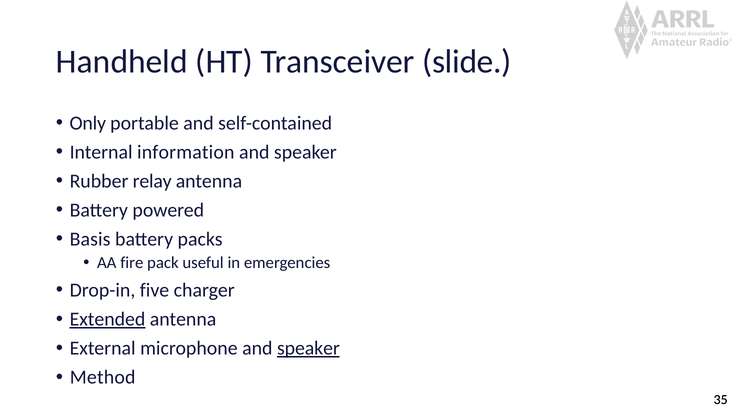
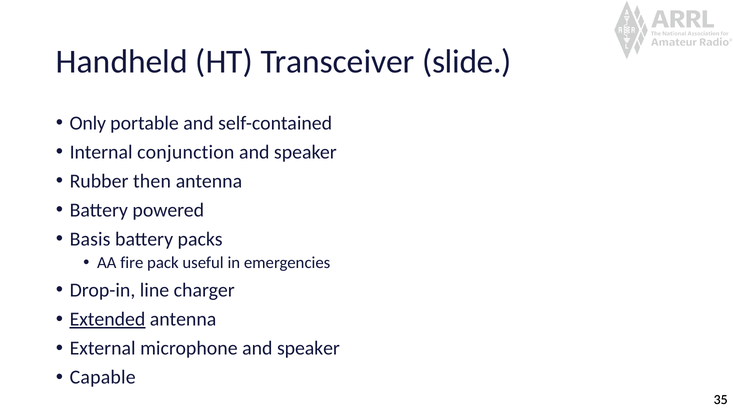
information: information -> conjunction (186, 152)
relay: relay -> then (152, 181)
five: five -> line (154, 290)
speaker underline: present -> none (308, 349)
Method: Method -> Capable (103, 378)
